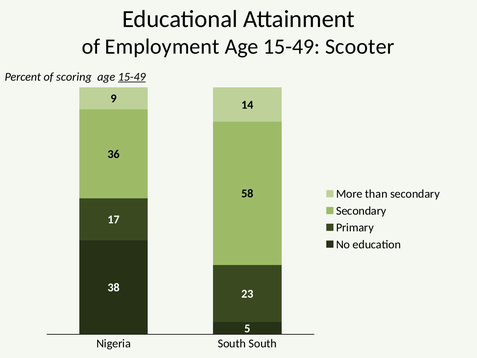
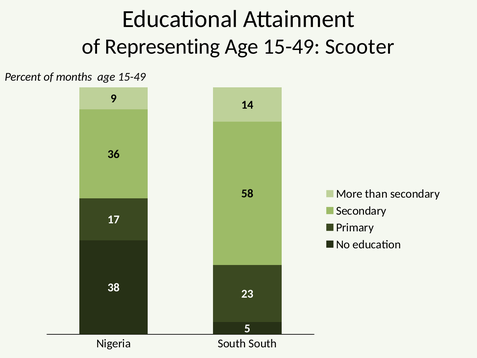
Employment: Employment -> Representing (162, 47)
scoring: scoring -> months (74, 77)
15-49 underline: present -> none (132, 77)
